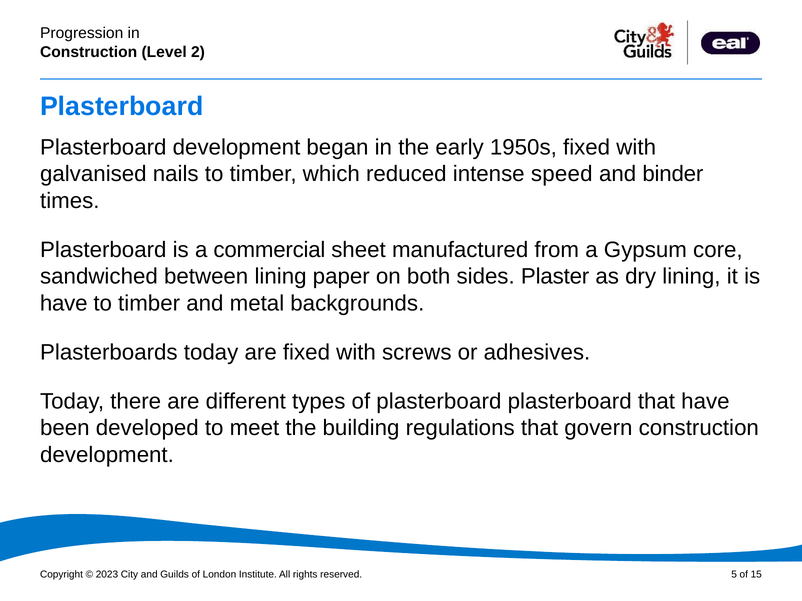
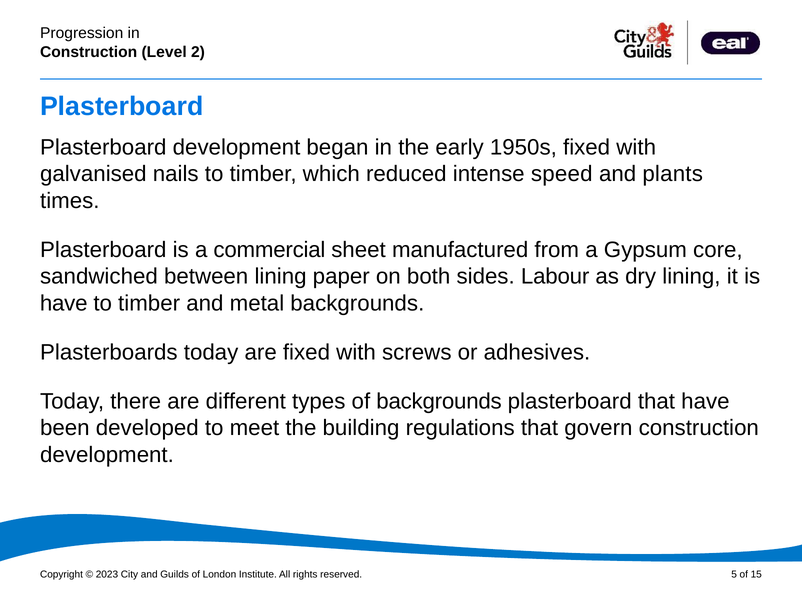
binder: binder -> plants (673, 174)
Plaster: Plaster -> Labour (555, 277)
of plasterboard: plasterboard -> backgrounds (439, 402)
